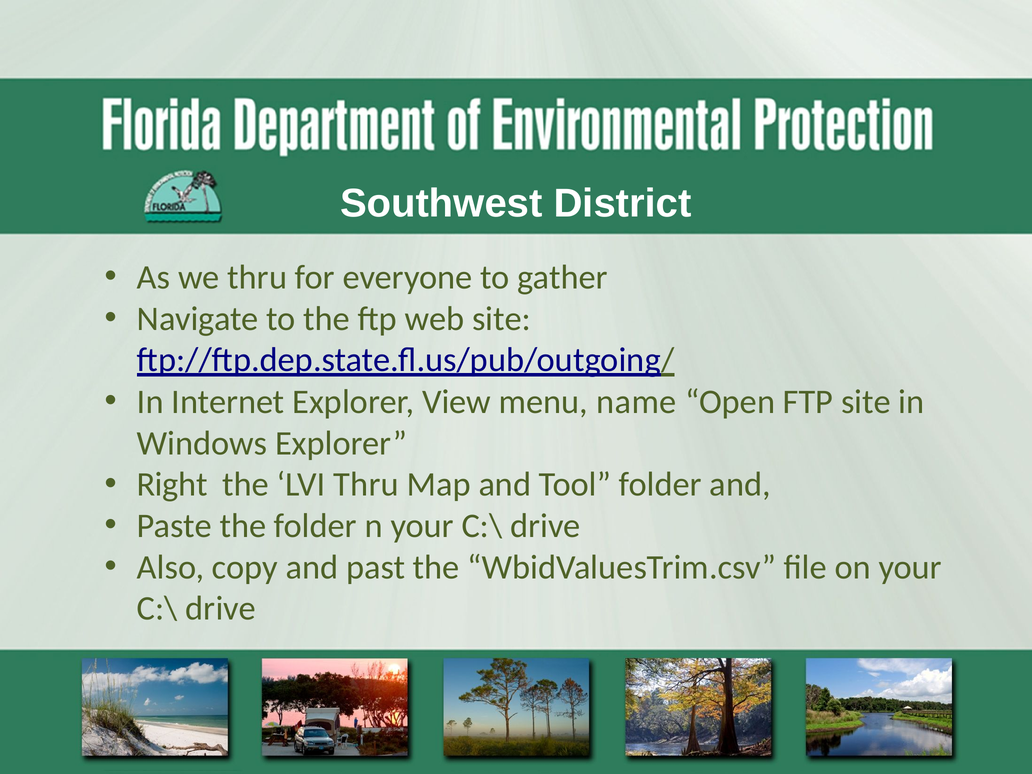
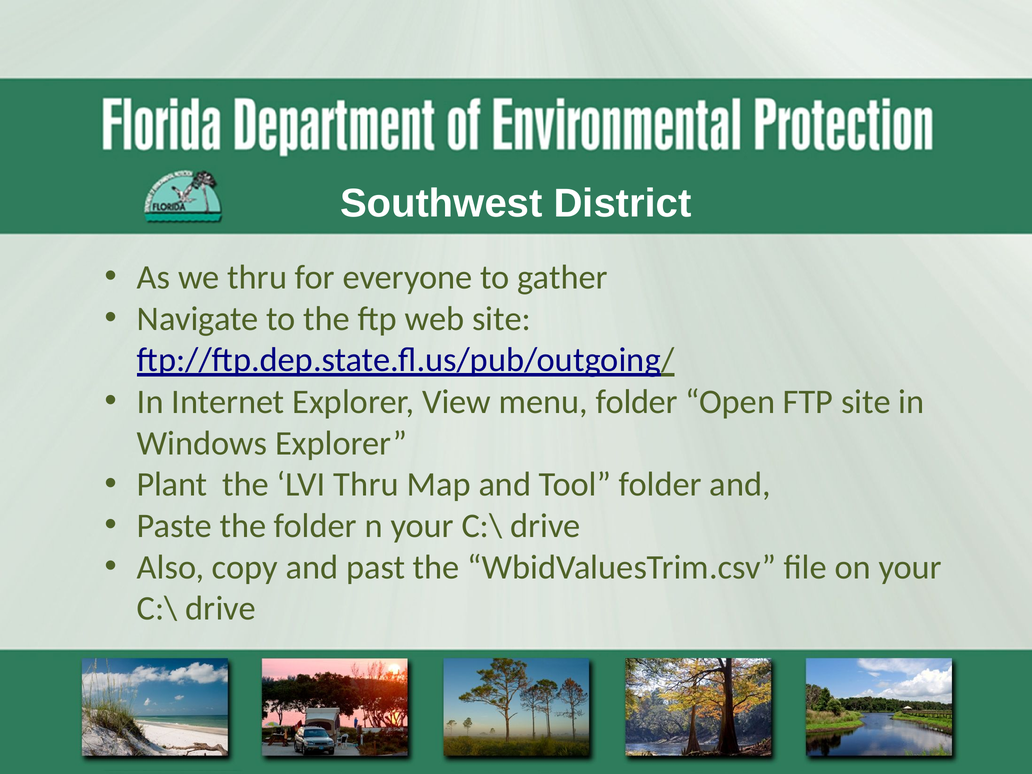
menu name: name -> folder (637, 402)
Right: Right -> Plant (172, 485)
